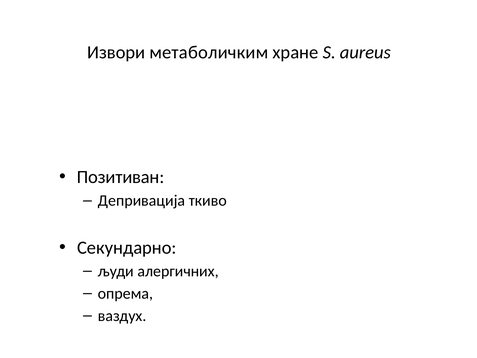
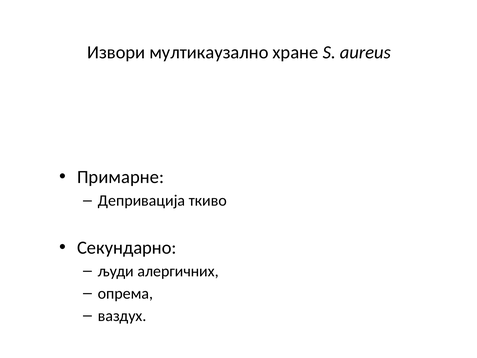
метаболичким: метаболичким -> мултикаузално (209, 52)
Позитиван: Позитиван -> Примарне (121, 177)
